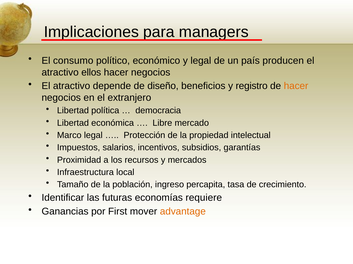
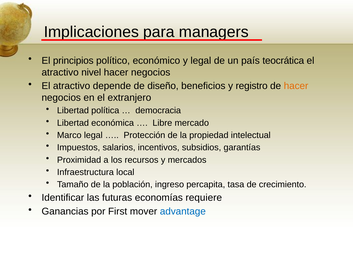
consumo: consumo -> principios (73, 61)
producen: producen -> teocrática (283, 61)
ellos: ellos -> nivel (91, 73)
advantage colour: orange -> blue (183, 212)
